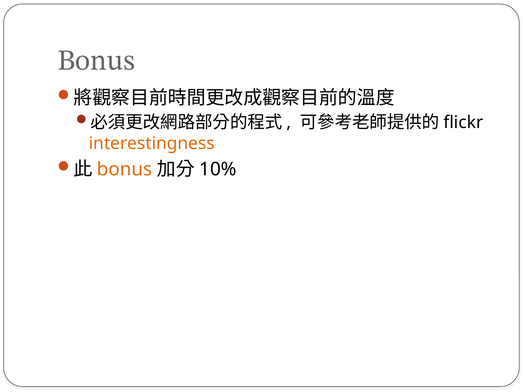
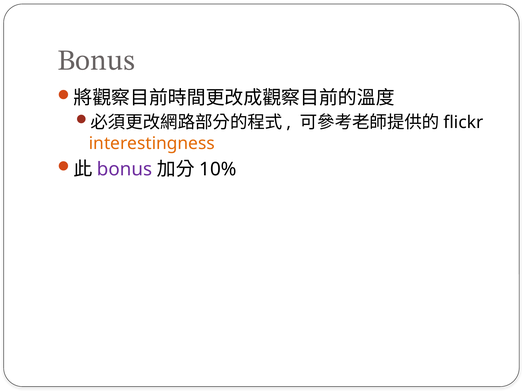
bonus colour: orange -> purple (125, 169)
